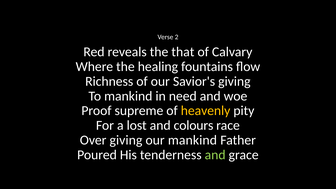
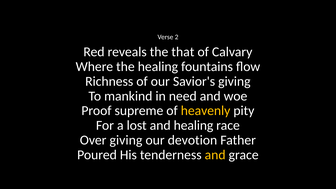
and colours: colours -> healing (193, 125)
our mankind: mankind -> devotion (192, 140)
and colour: light green -> yellow (215, 155)
